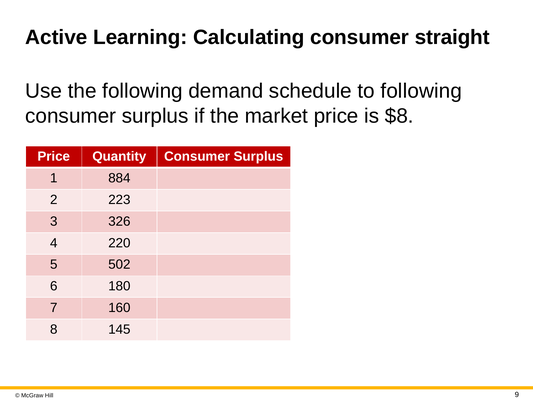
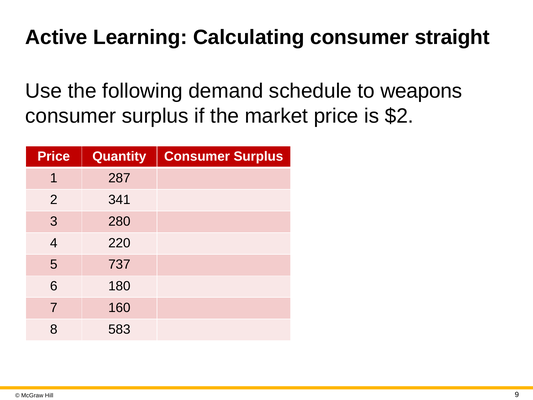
to following: following -> weapons (421, 91)
$8: $8 -> $2 (399, 116)
884: 884 -> 287 (119, 178)
223: 223 -> 341 (119, 200)
326: 326 -> 280 (119, 221)
502: 502 -> 737 (119, 264)
145: 145 -> 583 (119, 329)
